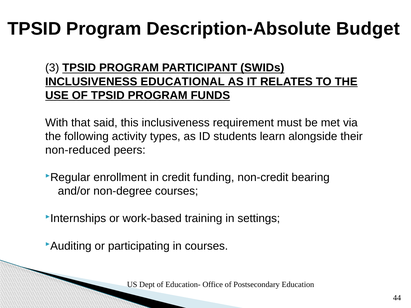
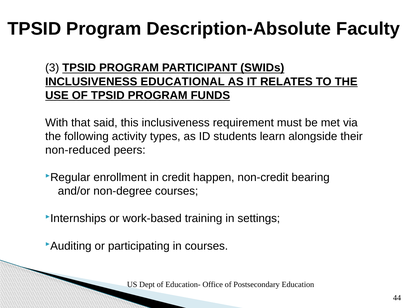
Budget: Budget -> Faculty (368, 29)
funding: funding -> happen (214, 178)
